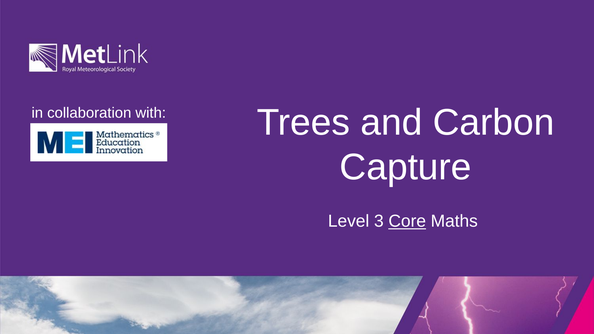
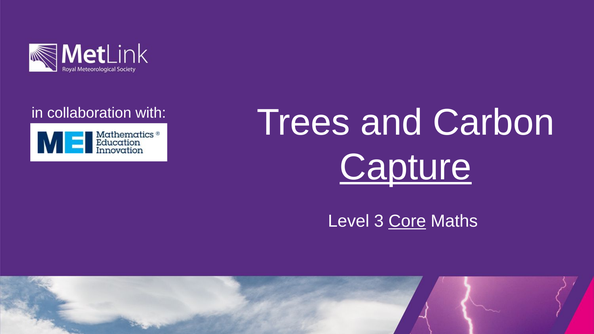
Capture underline: none -> present (406, 167)
